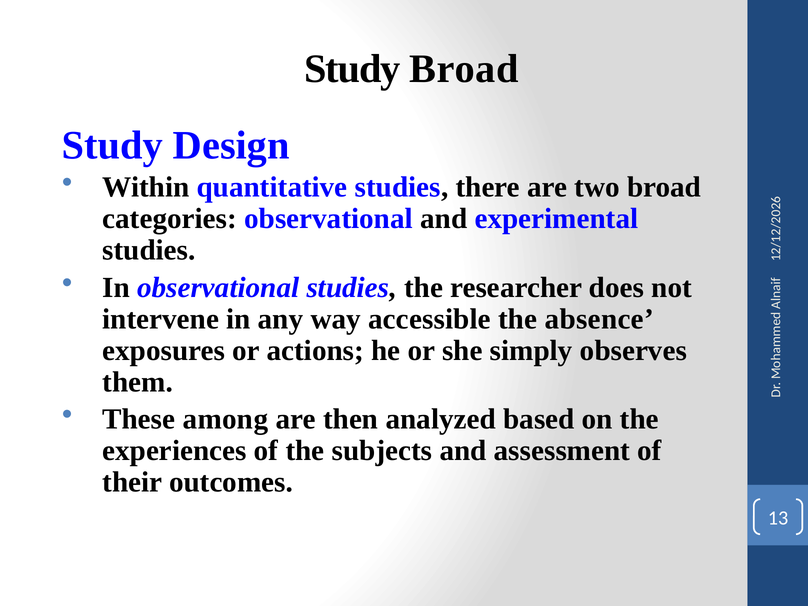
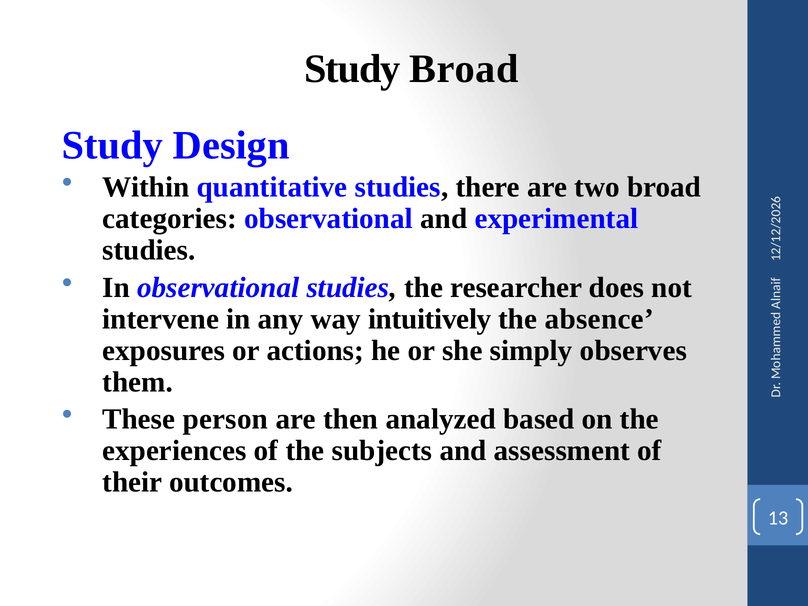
accessible: accessible -> intuitively (430, 319)
among: among -> person (225, 419)
